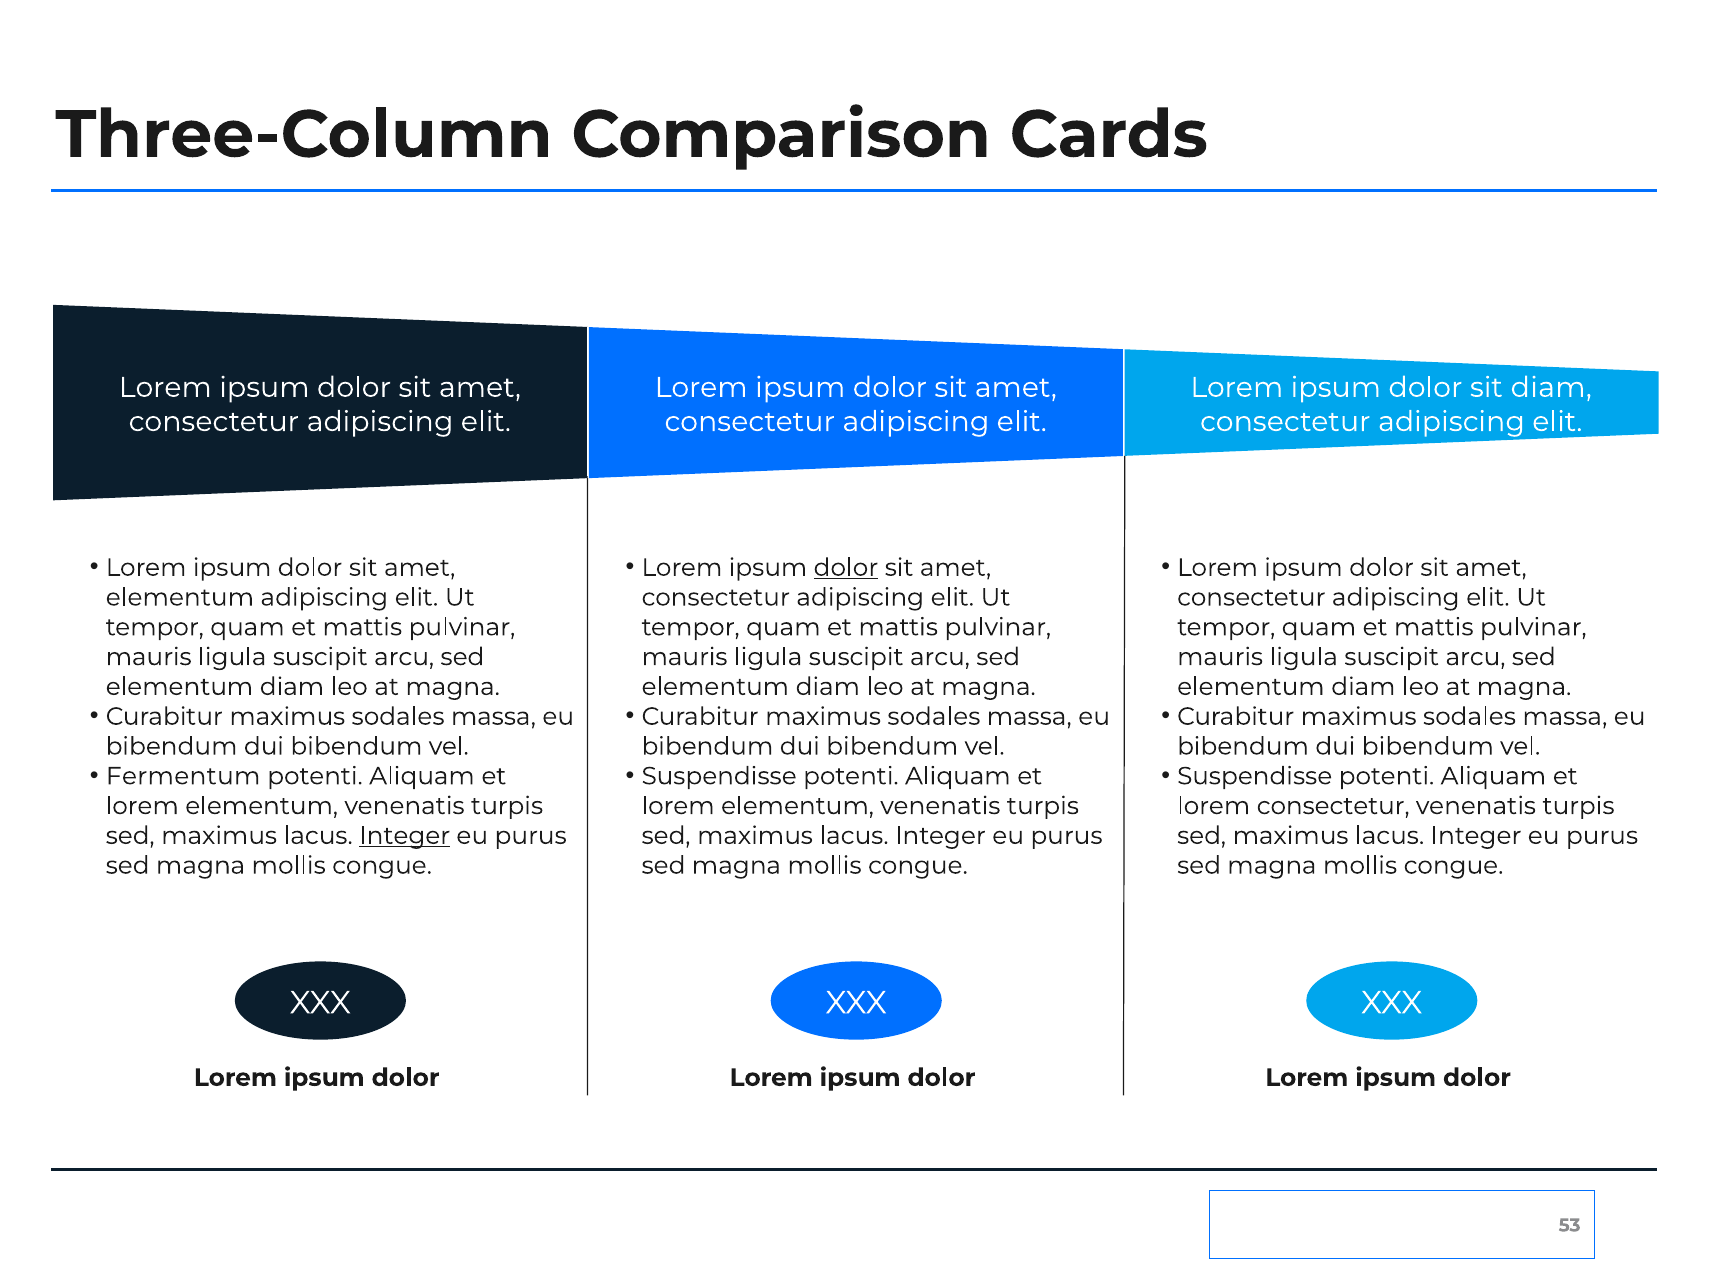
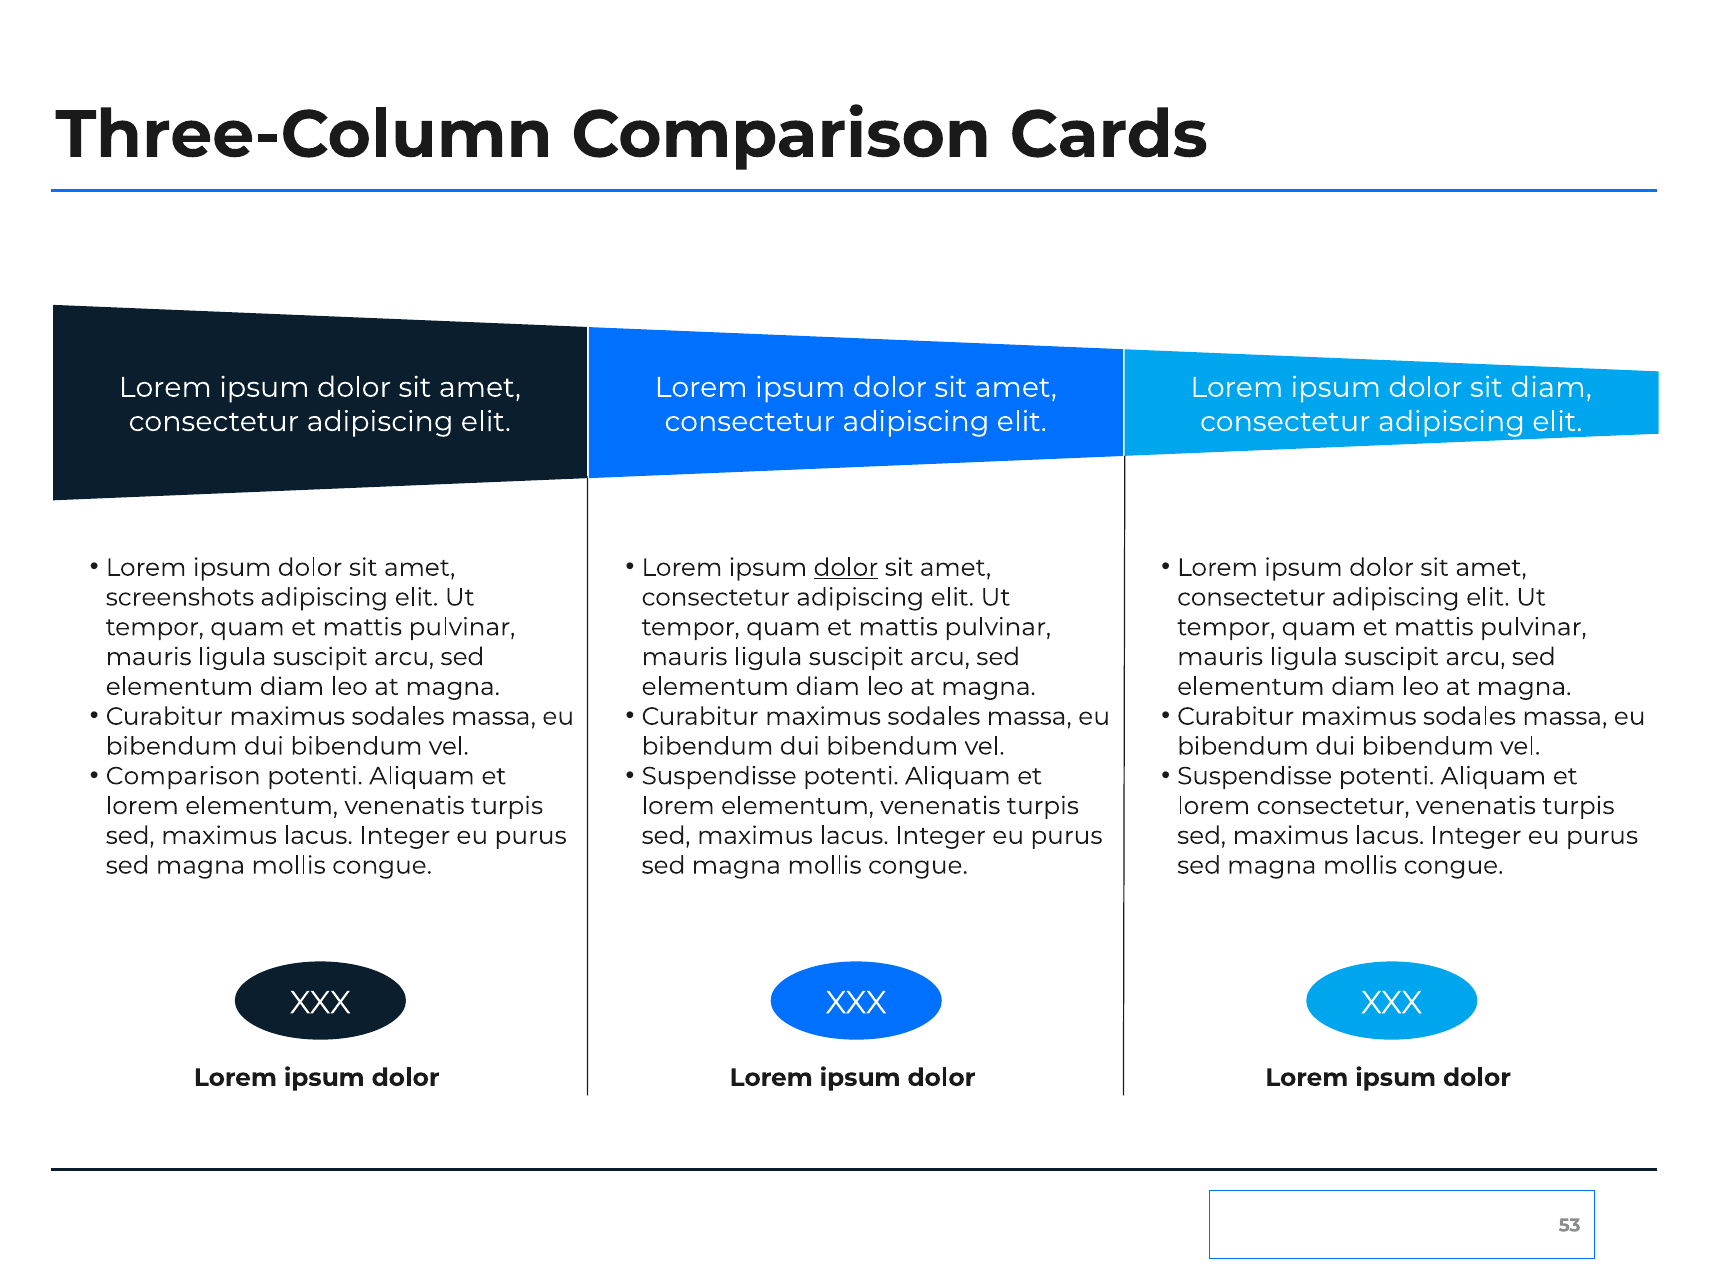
elementum: elementum -> screenshots (180, 597)
Fermentum: Fermentum -> Comparison (183, 776)
Integer underline: present -> none (405, 836)
